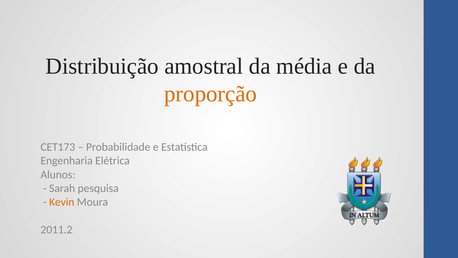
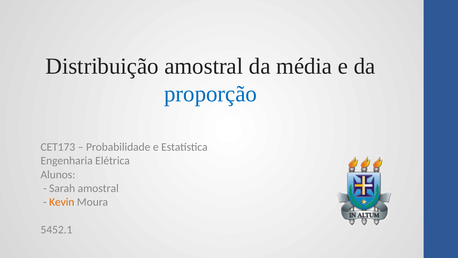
proporção colour: orange -> blue (211, 94)
Sarah pesquisa: pesquisa -> amostral (98, 188)
2011.2: 2011.2 -> 5452.1 (56, 229)
